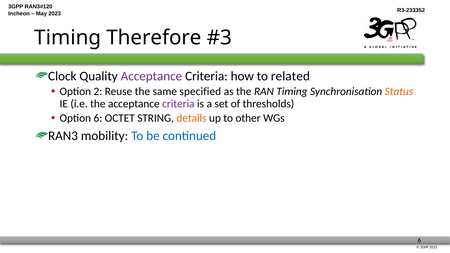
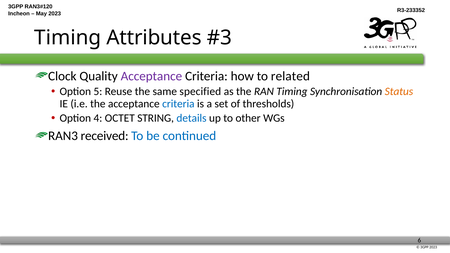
Therefore: Therefore -> Attributes (154, 38)
2: 2 -> 5 (98, 92)
criteria colour: purple -> blue (178, 104)
Option 6: 6 -> 4 (98, 118)
details colour: orange -> blue (192, 118)
mobility: mobility -> received (105, 136)
